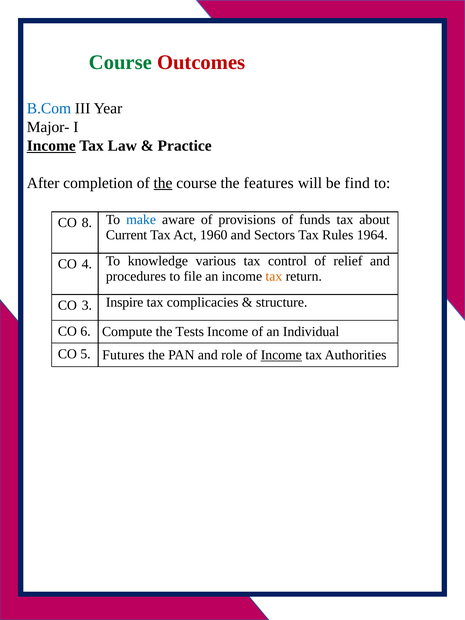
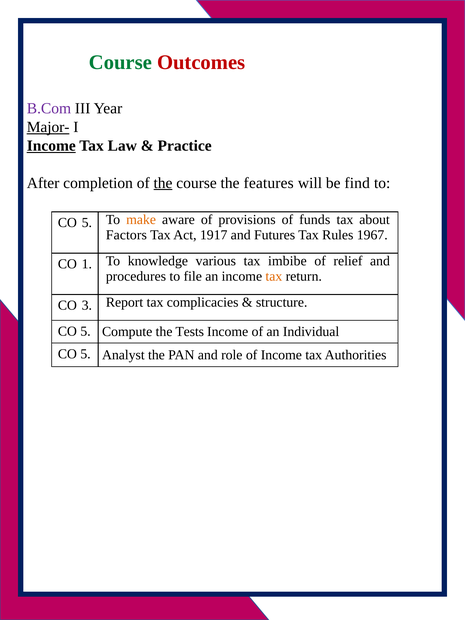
B.Com colour: blue -> purple (49, 109)
Major- underline: none -> present (48, 127)
8: 8 -> 5 (87, 223)
make colour: blue -> orange (141, 220)
Current: Current -> Factors (126, 235)
1960: 1960 -> 1917 (214, 235)
Sectors: Sectors -> Futures (275, 235)
1964: 1964 -> 1967 (372, 235)
4: 4 -> 1 (87, 264)
control: control -> imbibe (287, 261)
Inspire: Inspire -> Report (125, 302)
6: 6 -> 5 (86, 331)
Futures: Futures -> Analyst (123, 355)
Income underline: present -> none (281, 355)
